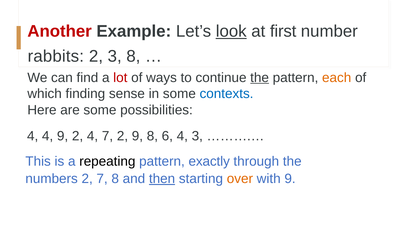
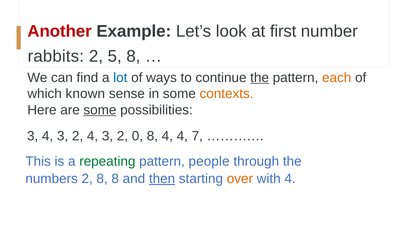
look underline: present -> none (231, 31)
2 3: 3 -> 5 (115, 56)
lot colour: red -> blue (120, 78)
finding: finding -> known (85, 94)
contexts colour: blue -> orange (227, 94)
some underline: none -> present (100, 110)
4: 4 -> 3 (33, 136)
9: 9 -> 3 (63, 136)
2 4 7: 7 -> 3 (107, 136)
2 9: 9 -> 0 (137, 136)
8 6: 6 -> 4 (167, 136)
4 3: 3 -> 7 (197, 136)
repeating colour: black -> green (107, 162)
exactly: exactly -> people (209, 162)
2 7: 7 -> 8 (102, 179)
with 9: 9 -> 4 (290, 179)
